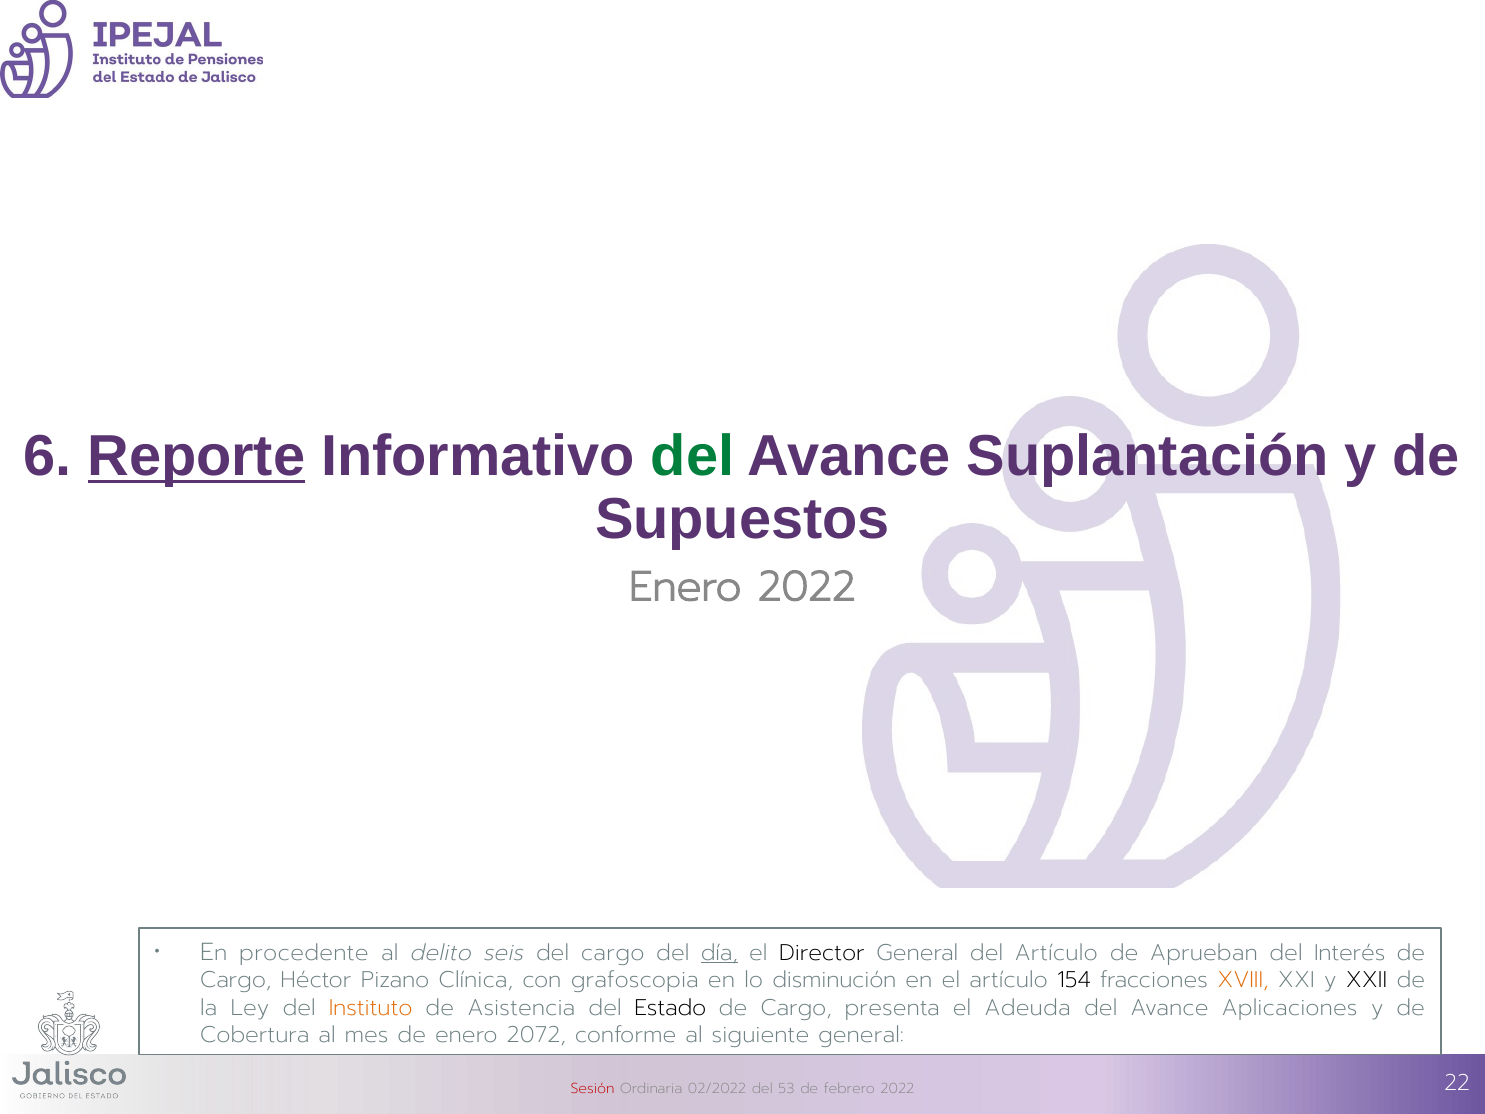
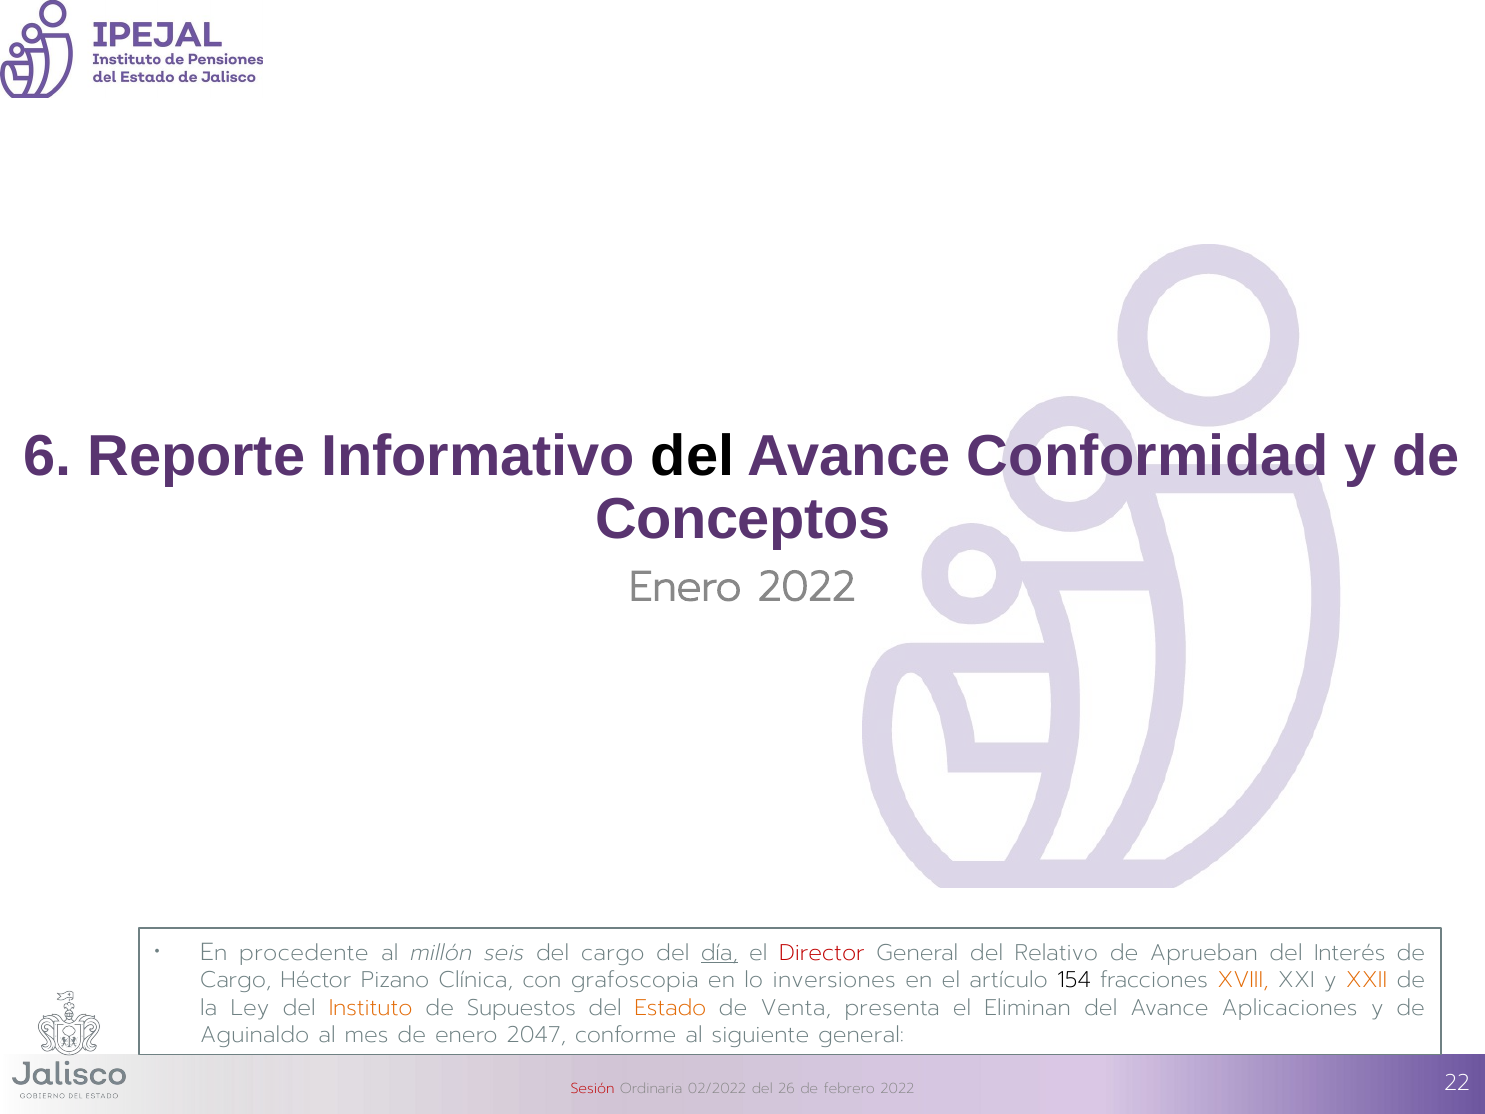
Reporte underline: present -> none (196, 457)
del colour: green -> black (692, 457)
Suplantación: Suplantación -> Conformidad (1148, 457)
Supuestos: Supuestos -> Conceptos (743, 519)
delito: delito -> millón (441, 953)
Director colour: black -> red (822, 953)
del Artículo: Artículo -> Relativo (1056, 953)
disminución: disminución -> inversiones (834, 980)
XXII colour: black -> orange (1366, 980)
Asistencia: Asistencia -> Supuestos (521, 1008)
Estado colour: black -> orange (670, 1008)
Cargo: Cargo -> Venta (796, 1008)
Adeuda: Adeuda -> Eliminan (1028, 1008)
Cobertura: Cobertura -> Aguinaldo (255, 1035)
2072: 2072 -> 2047 (536, 1035)
53: 53 -> 26 (786, 1088)
